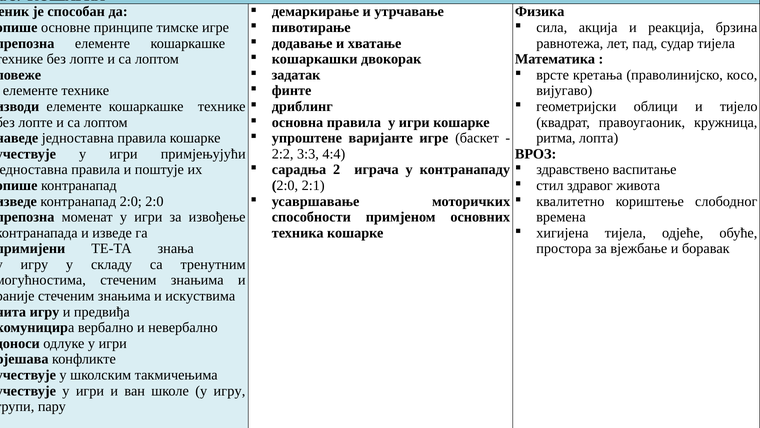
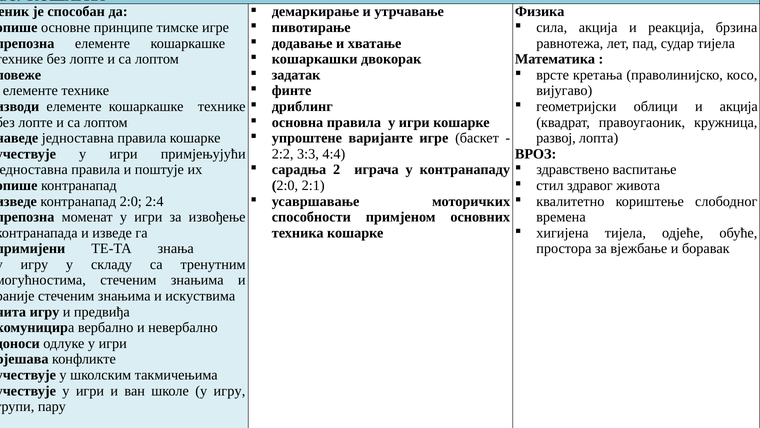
и тијело: тијело -> акција (739, 106)
ритма: ритма -> развој (556, 138)
2:0 2:0: 2:0 -> 2:4 (154, 201)
